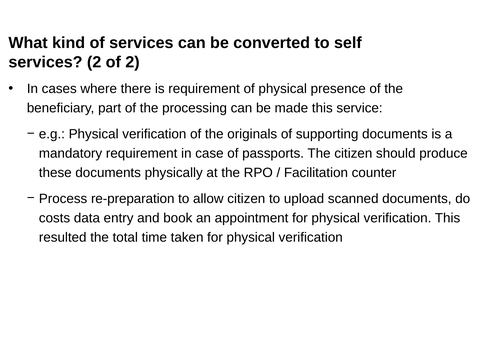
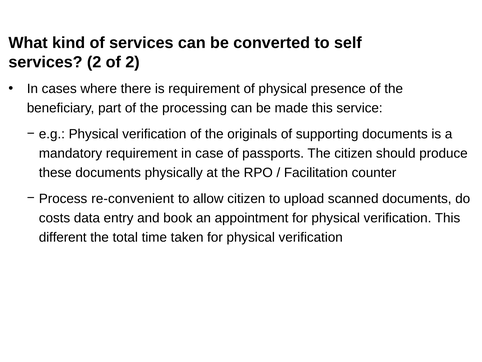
re-preparation: re-preparation -> re-convenient (133, 198)
resulted: resulted -> different (63, 237)
